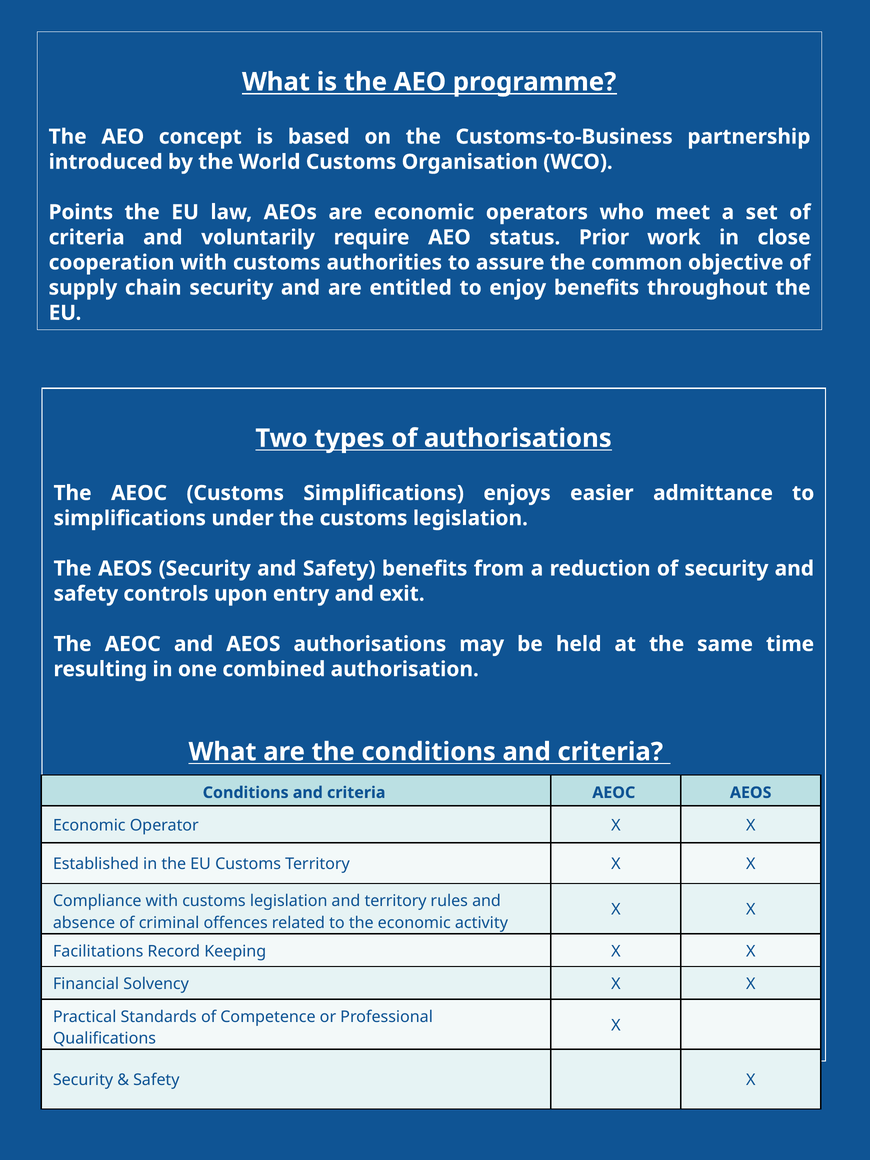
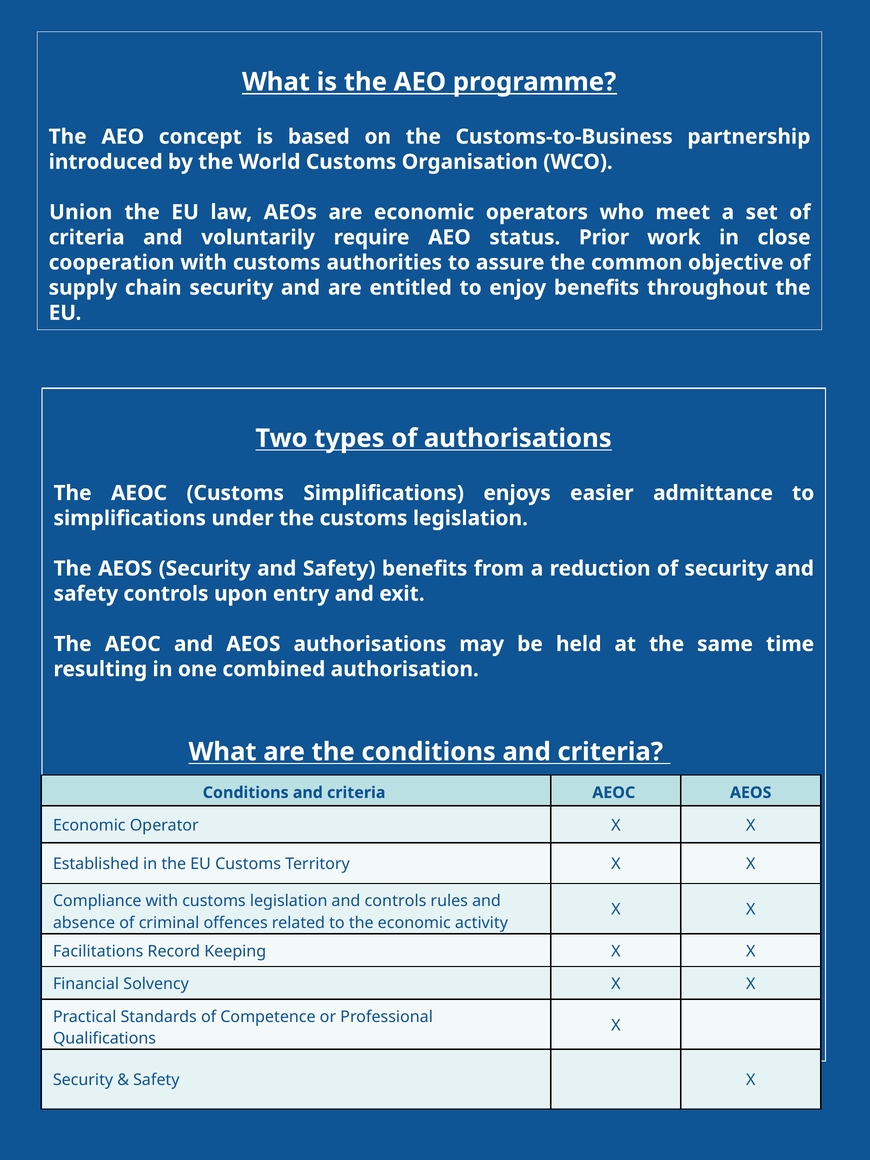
Points: Points -> Union (81, 212)
and territory: territory -> controls (395, 901)
